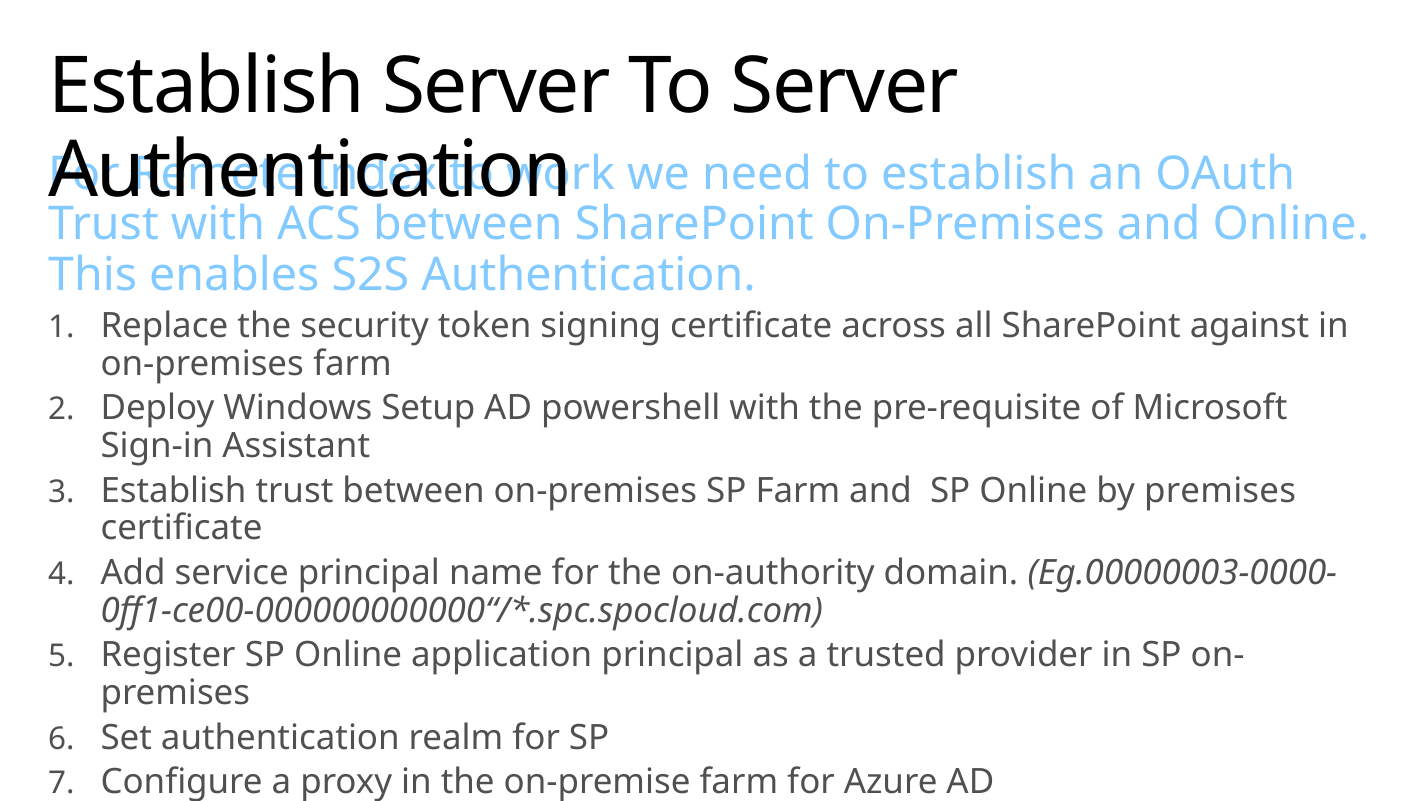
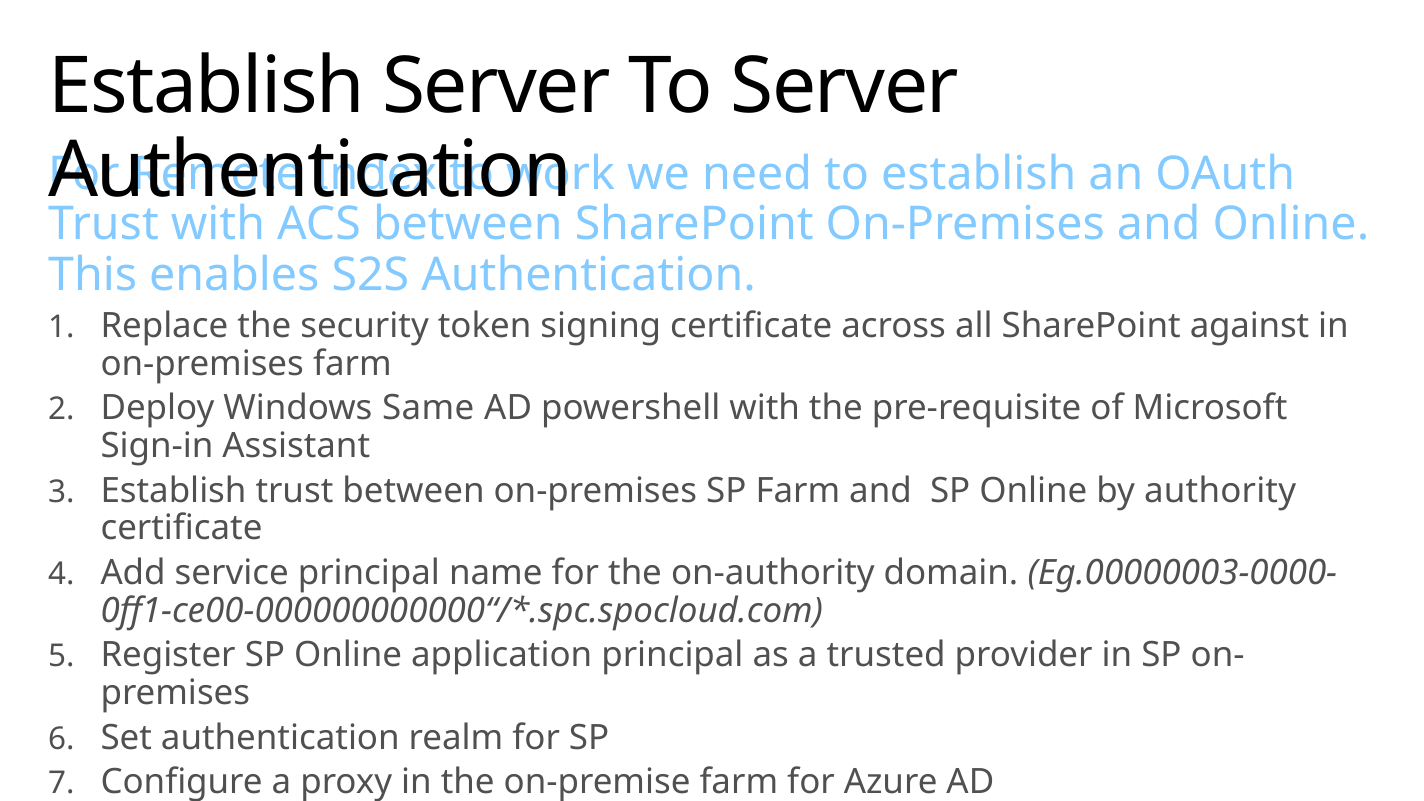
Setup: Setup -> Same (428, 408)
by premises: premises -> authority (1220, 490)
